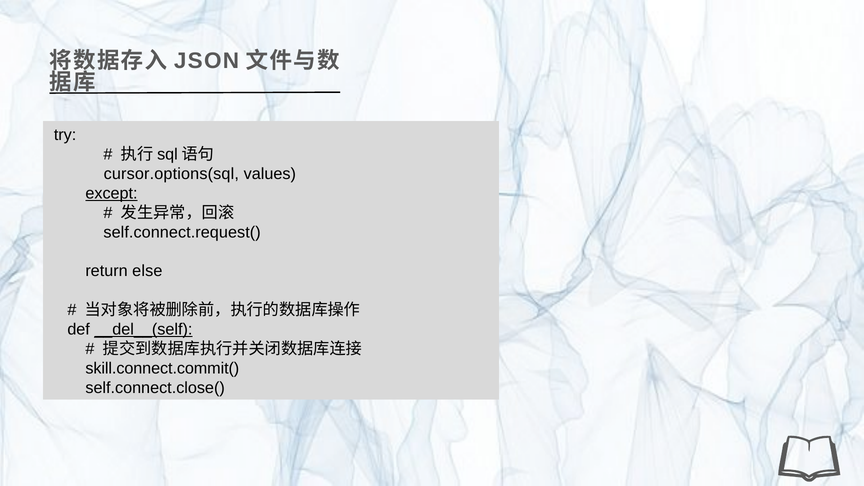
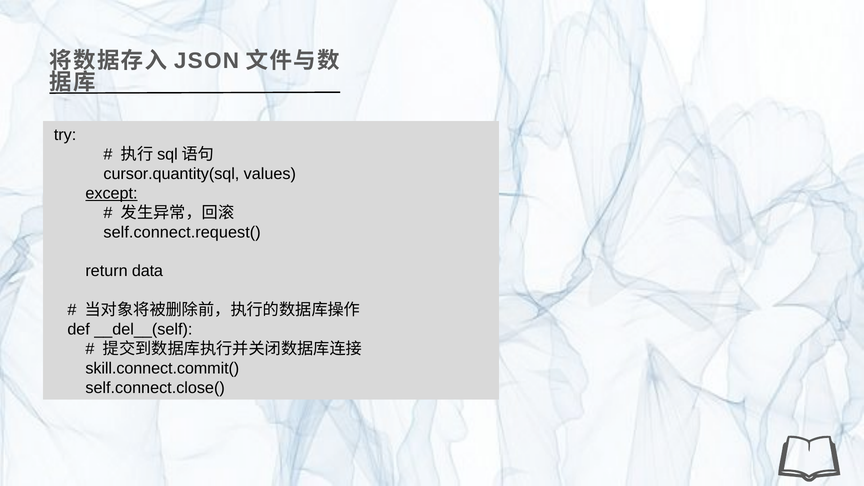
cursor.options(sql: cursor.options(sql -> cursor.quantity(sql (171, 174)
else: else -> data (147, 271)
__del__(self underline: present -> none (143, 329)
